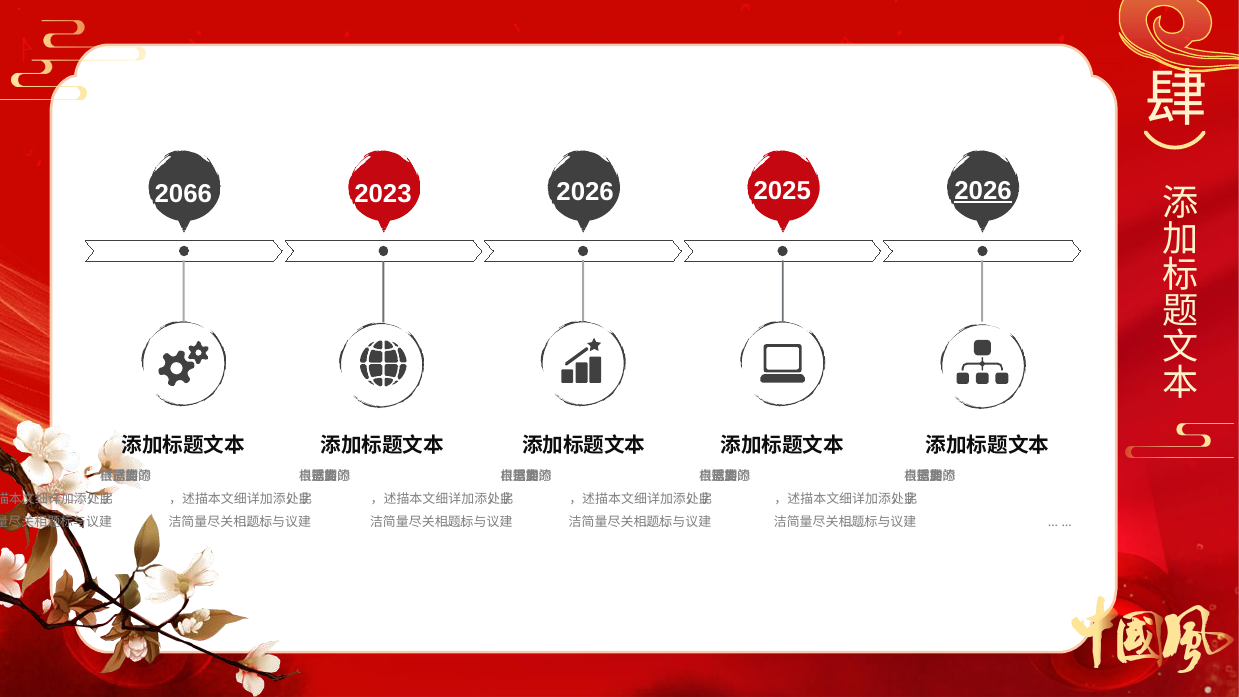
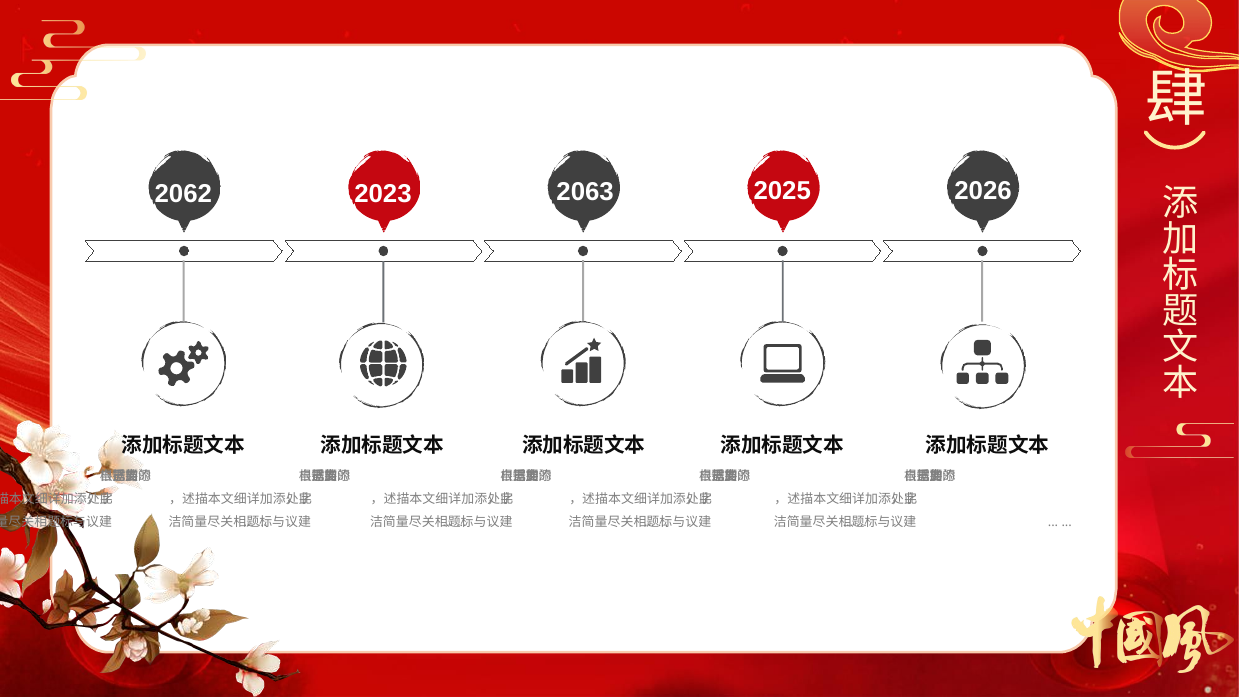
2066: 2066 -> 2062 (183, 193)
2023 2026: 2026 -> 2063 (585, 192)
2026 underline: present -> none (983, 191)
